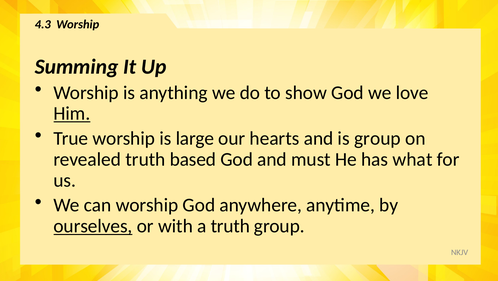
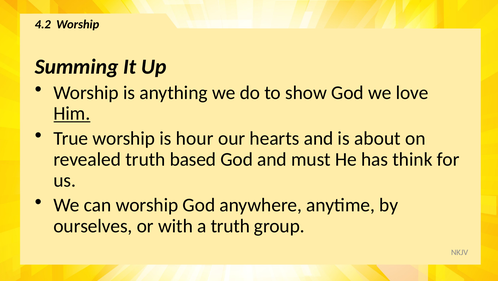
4.3: 4.3 -> 4.2 (43, 24)
large: large -> hour (195, 138)
is group: group -> about (377, 138)
what: what -> think (413, 159)
ourselves underline: present -> none (93, 226)
